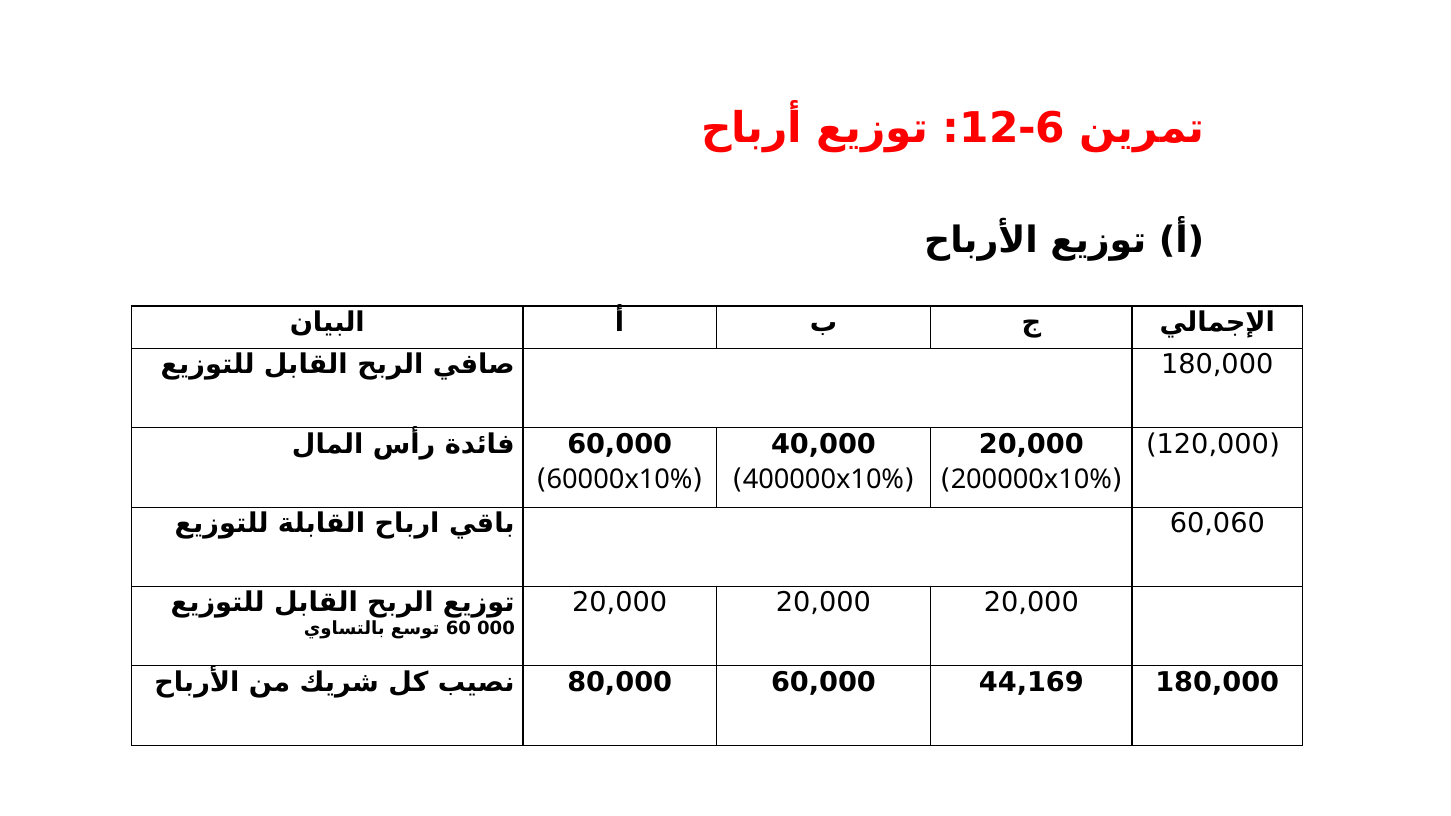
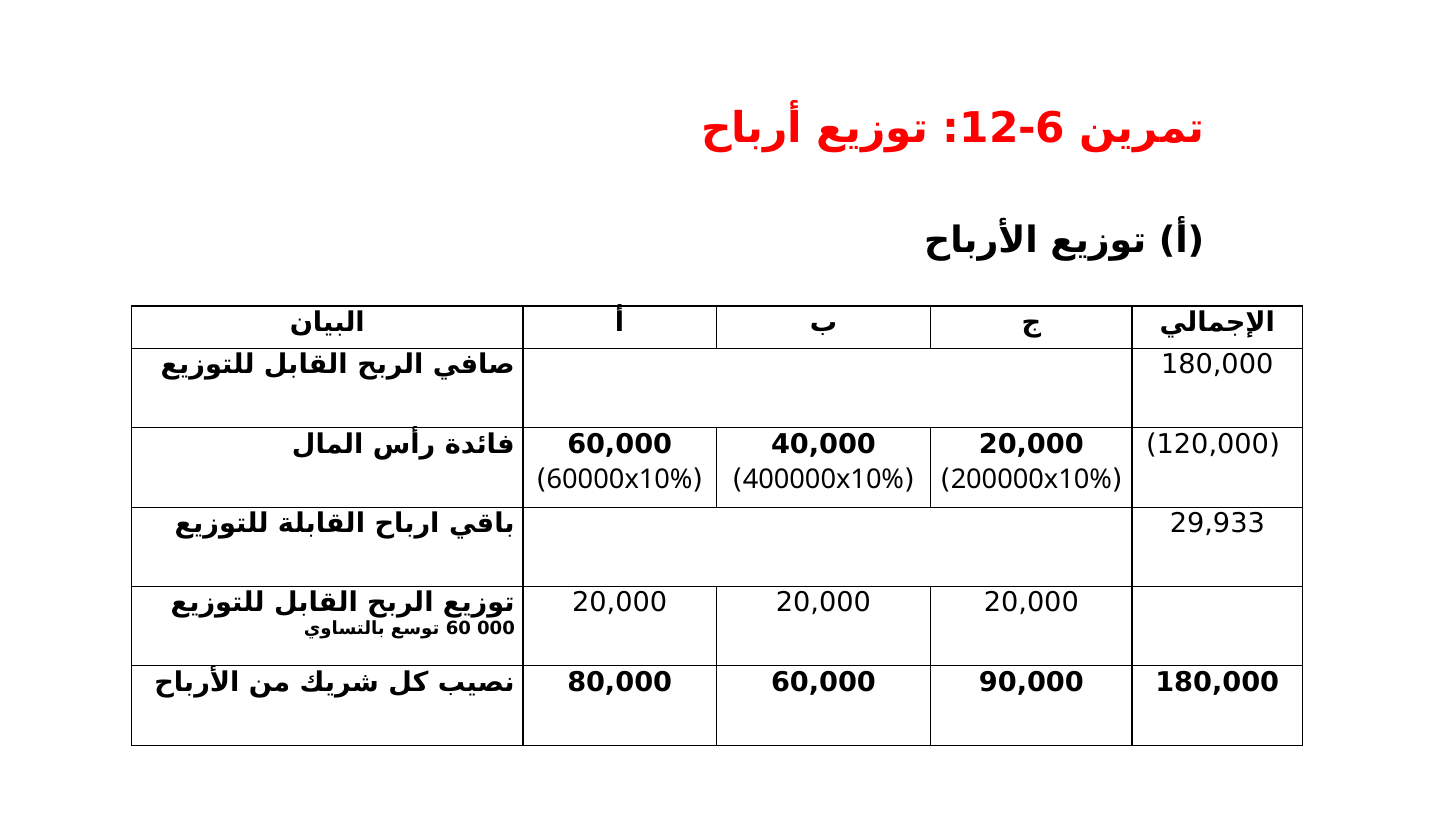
60,060: 60,060 -> 29,933 (1217, 523)
44,169: 44,169 -> 90,000 (1031, 682)
